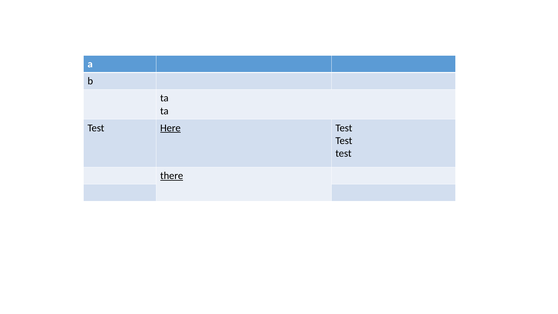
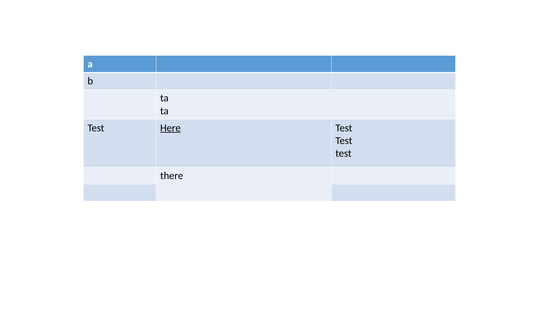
there underline: present -> none (172, 176)
